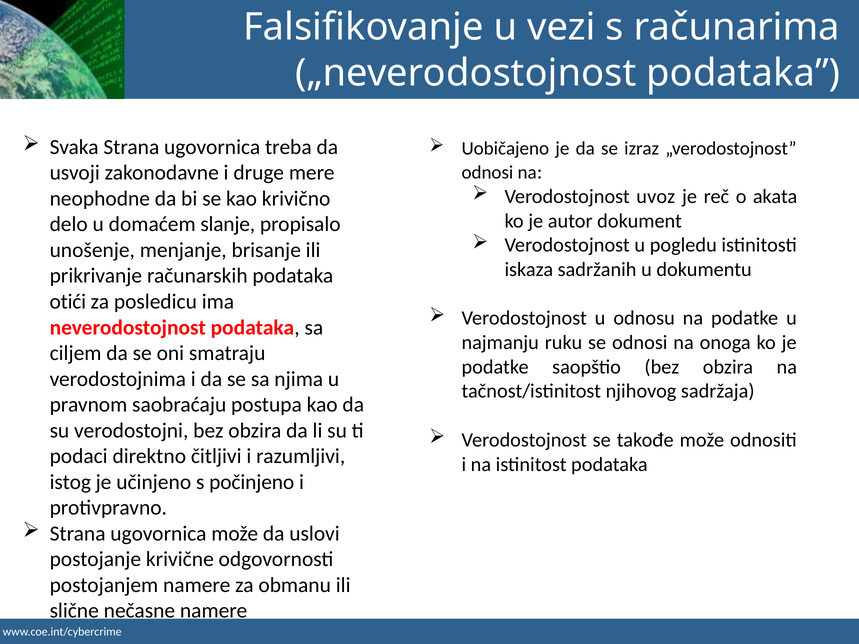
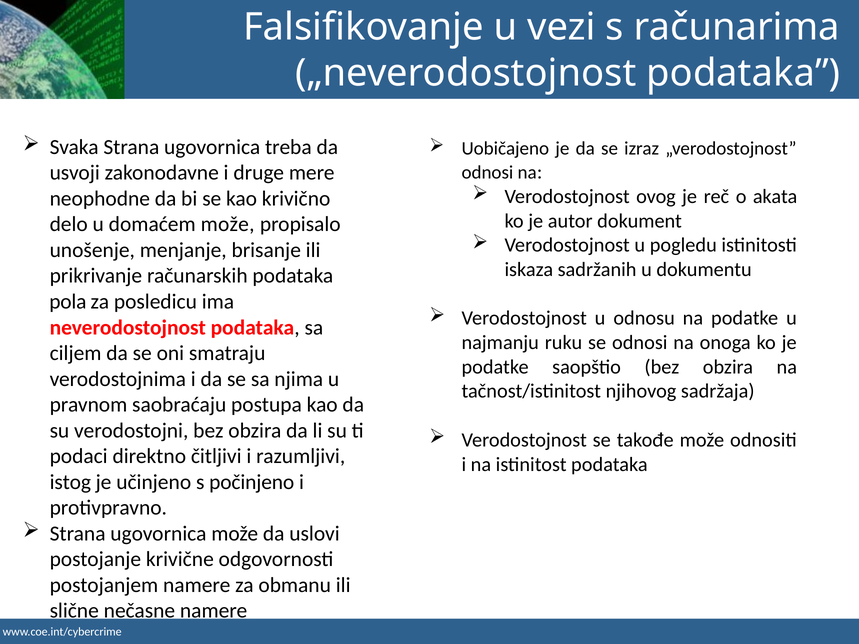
uvoz: uvoz -> ovog (656, 197)
domaćem slanje: slanje -> može (228, 224)
otići: otići -> pola (68, 302)
